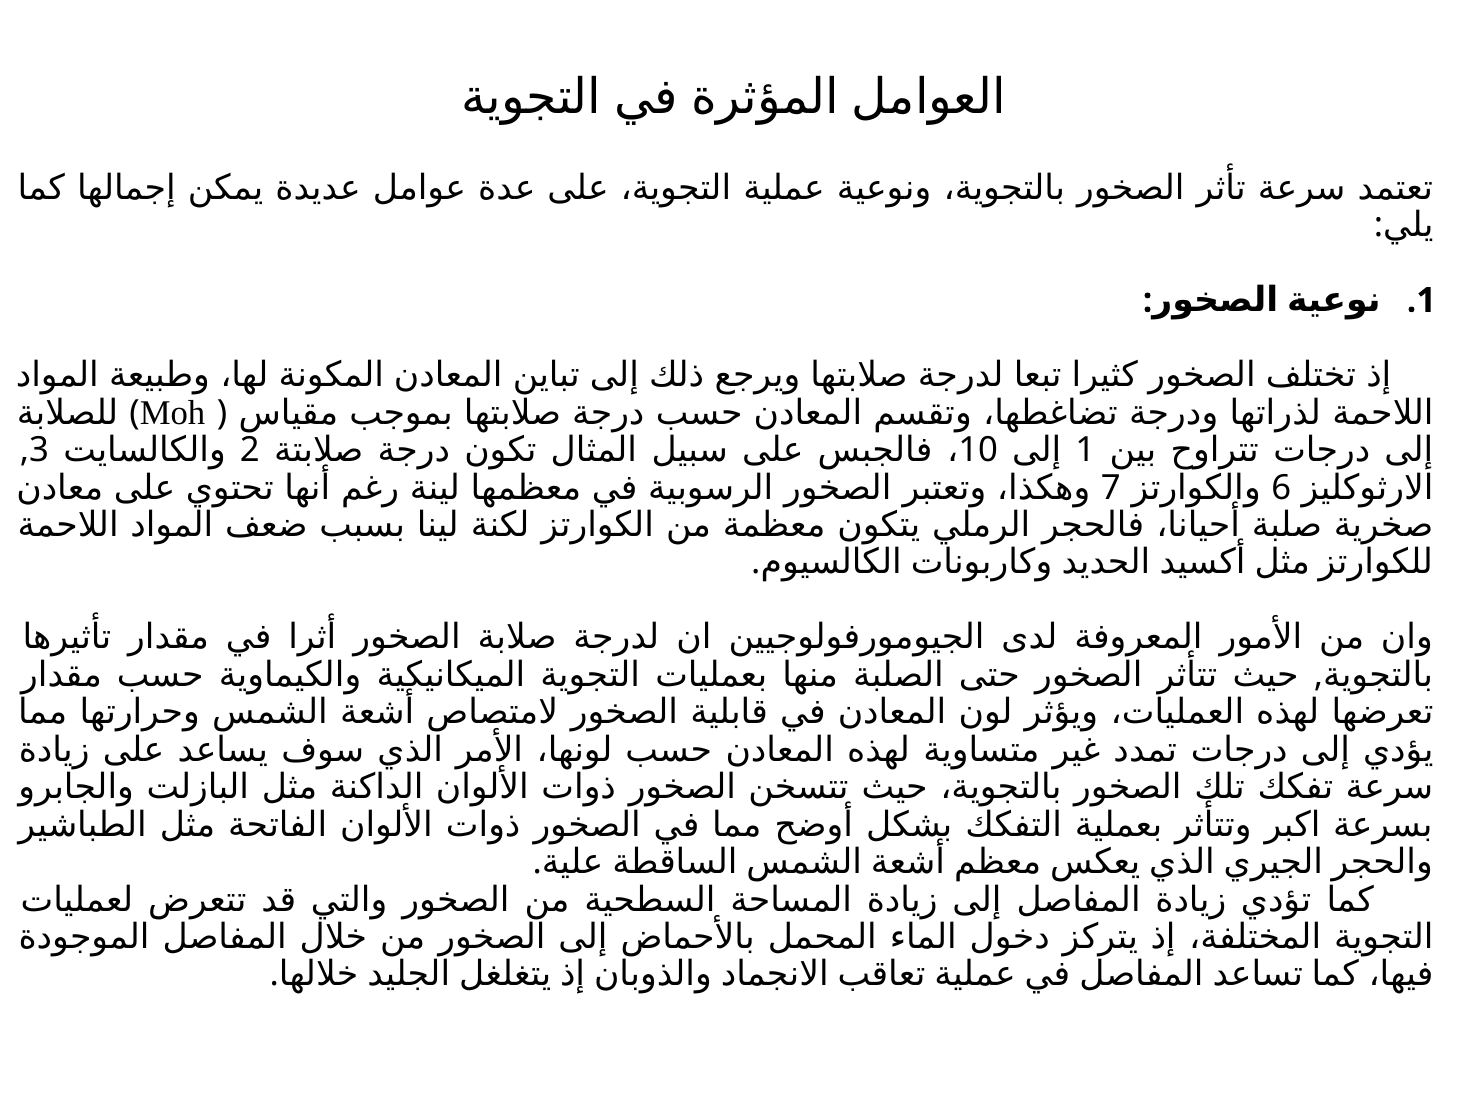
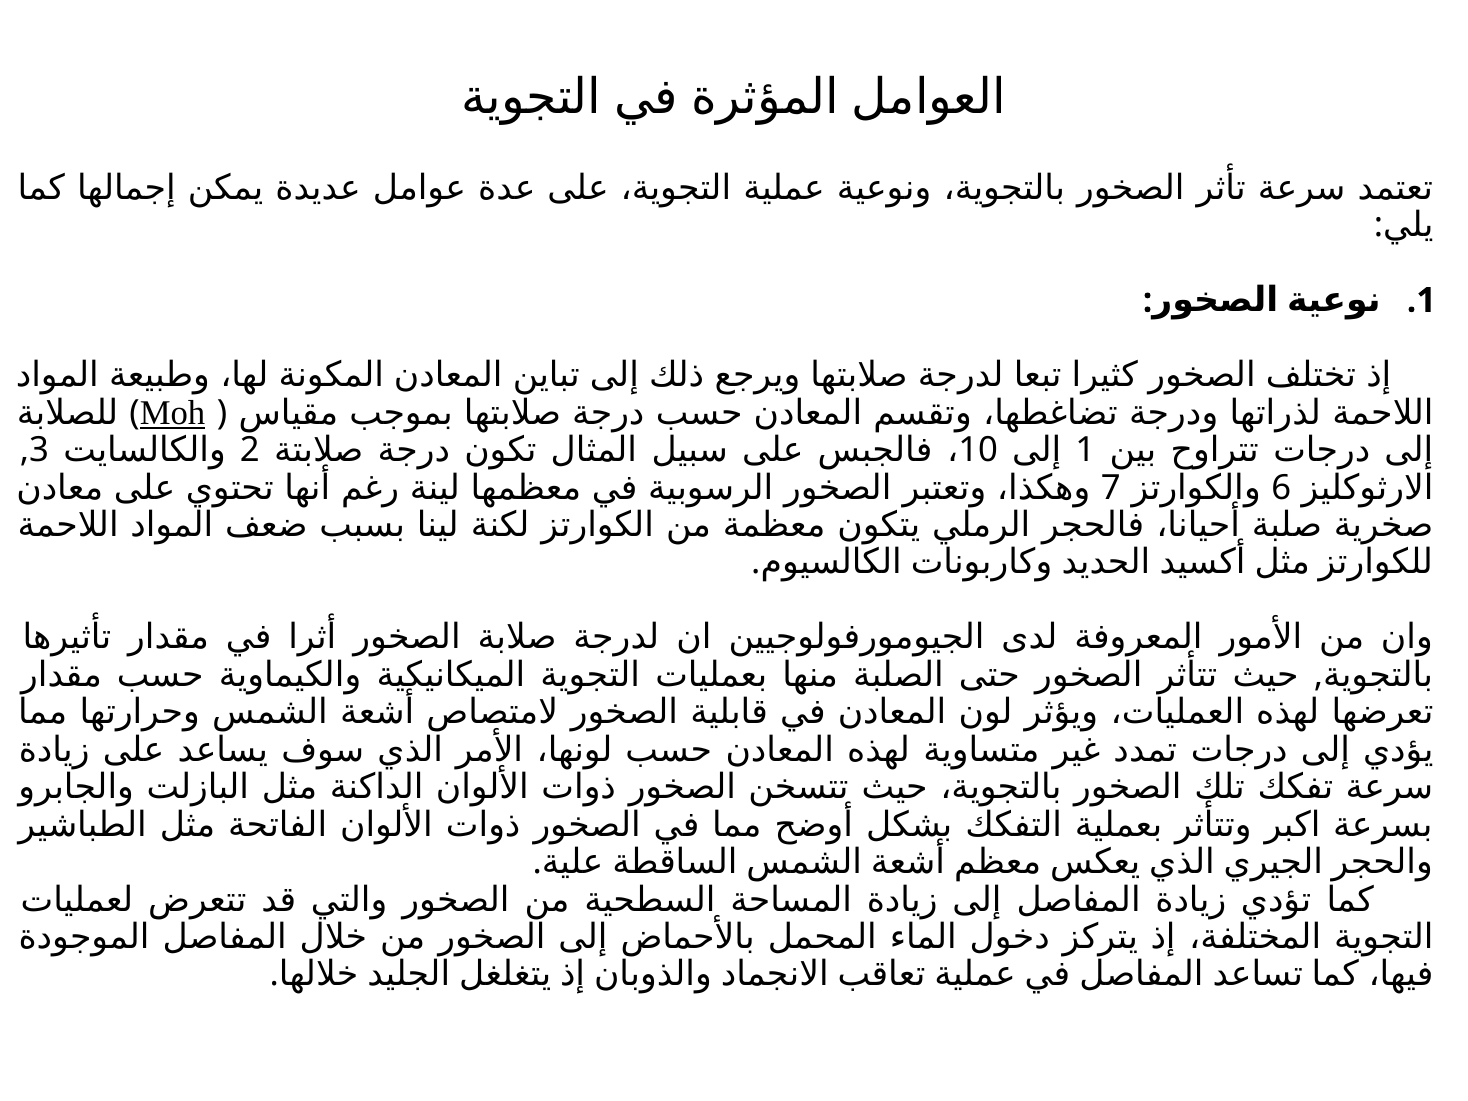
Moh underline: none -> present (173, 413)
